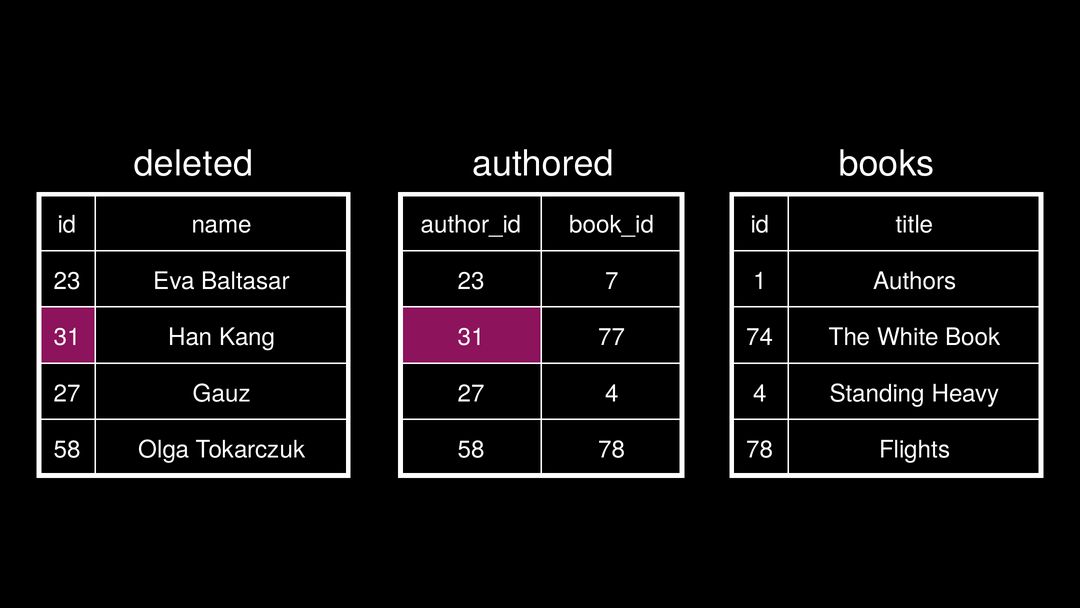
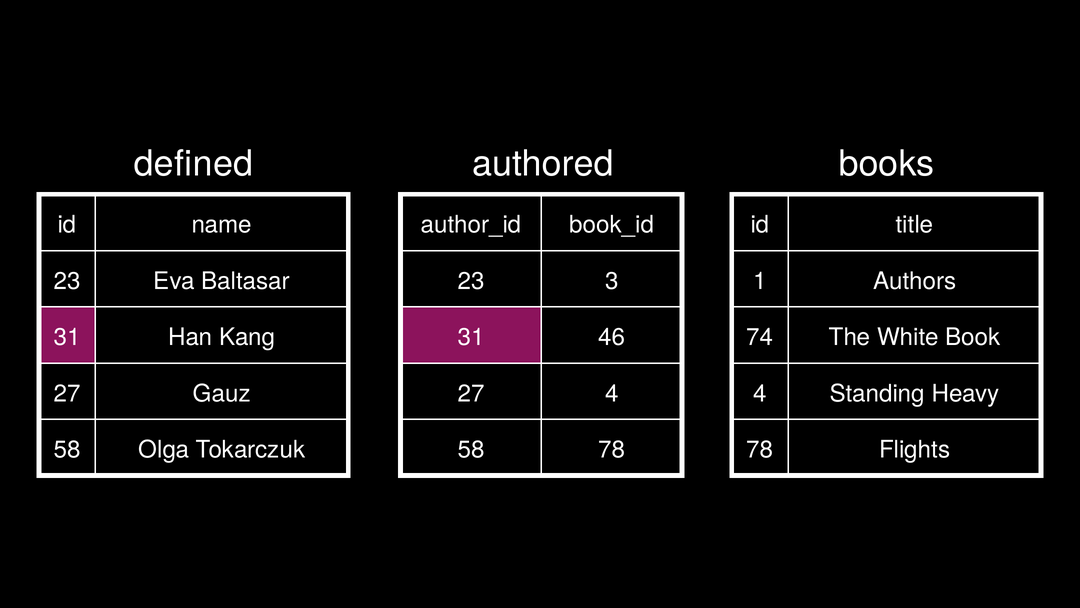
deleted: deleted -> defined (193, 164)
7: 7 -> 3 (612, 281)
77: 77 -> 46 (612, 337)
